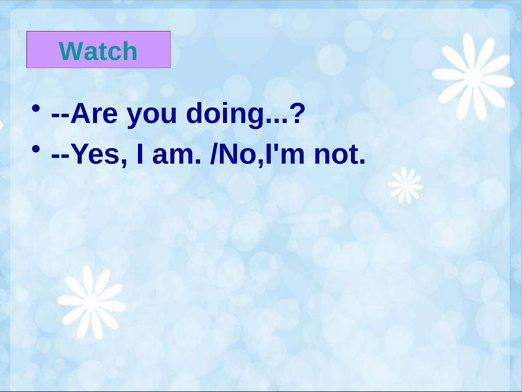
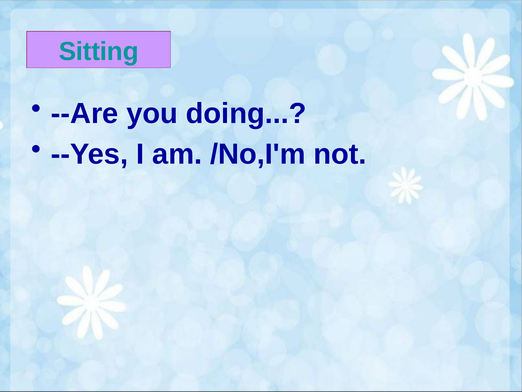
Watch: Watch -> Sitting (99, 51)
